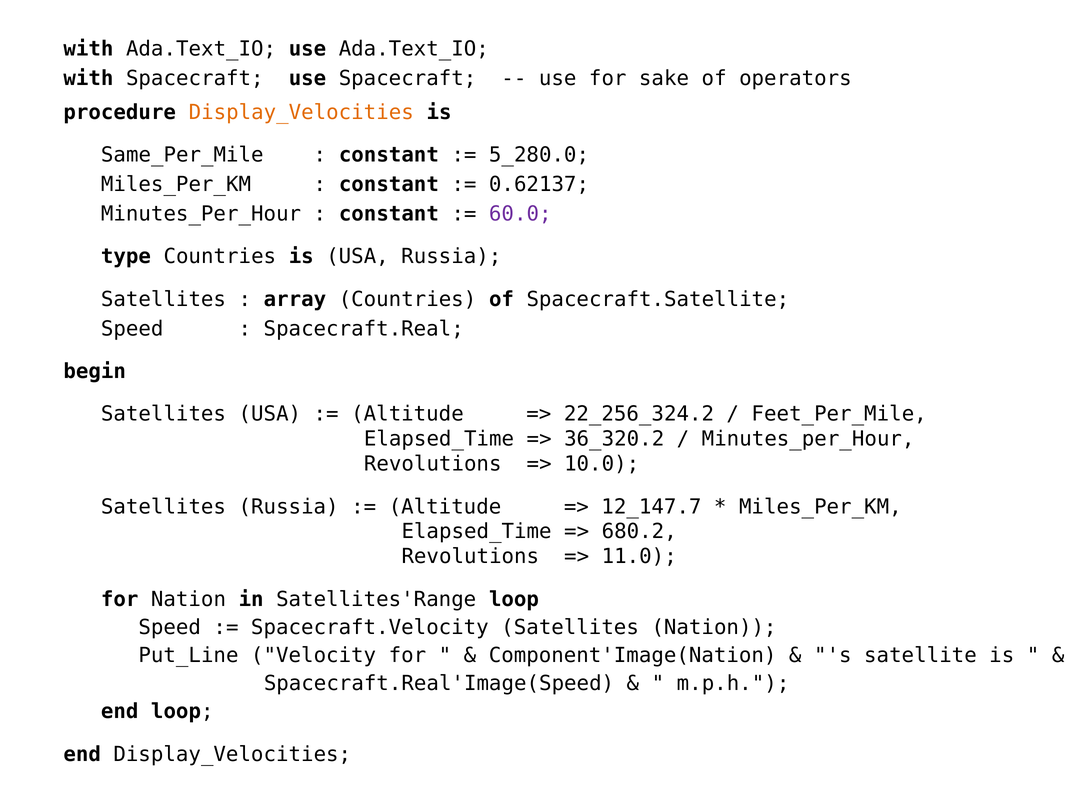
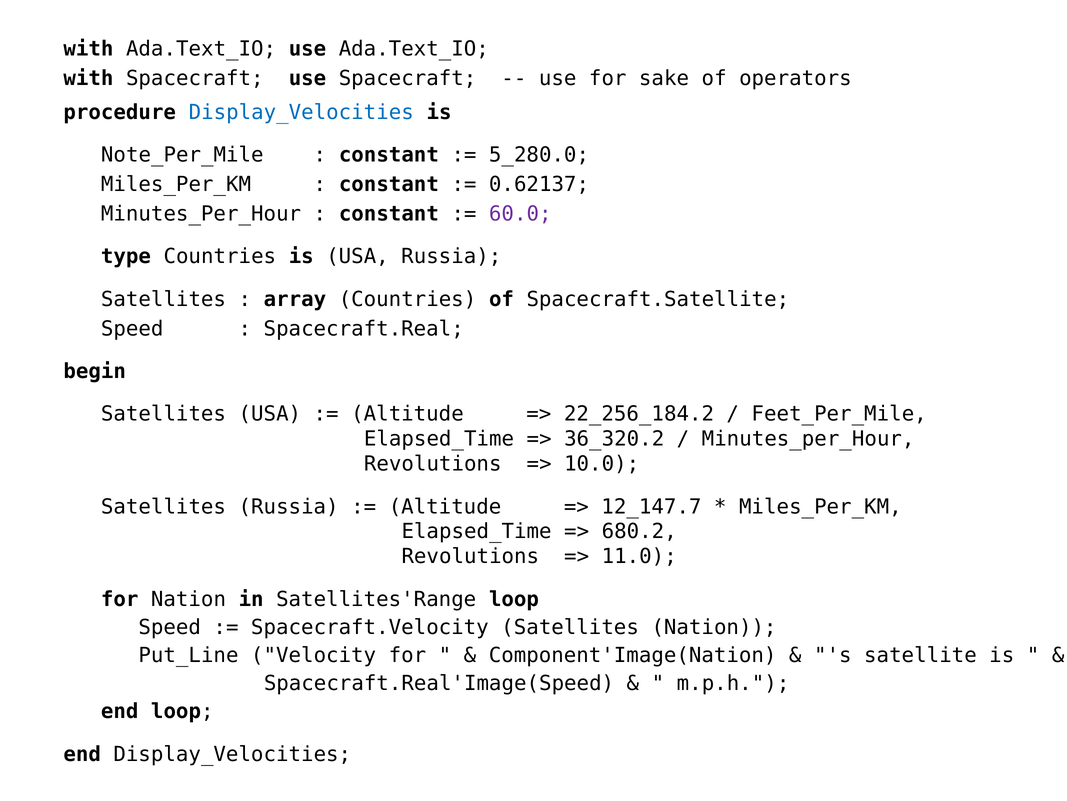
Display_Velocities colour: orange -> blue (301, 112)
Same_Per_Mile: Same_Per_Mile -> Note_Per_Mile (182, 155)
22_256_324.2: 22_256_324.2 -> 22_256_184.2 (639, 414)
